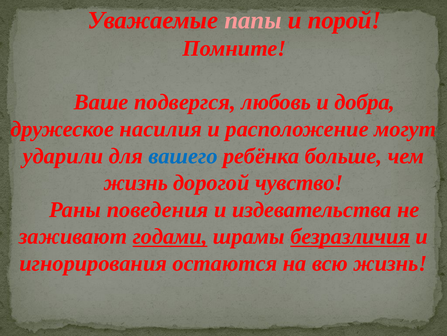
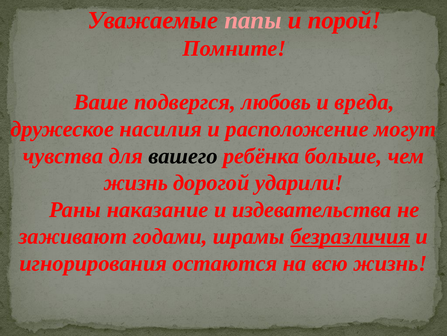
добра: добра -> вреда (365, 102)
ударили: ударили -> чувства (63, 156)
вашего colour: blue -> black (183, 156)
чувство: чувство -> ударили (299, 182)
поведения: поведения -> наказание (158, 209)
годами underline: present -> none (170, 236)
